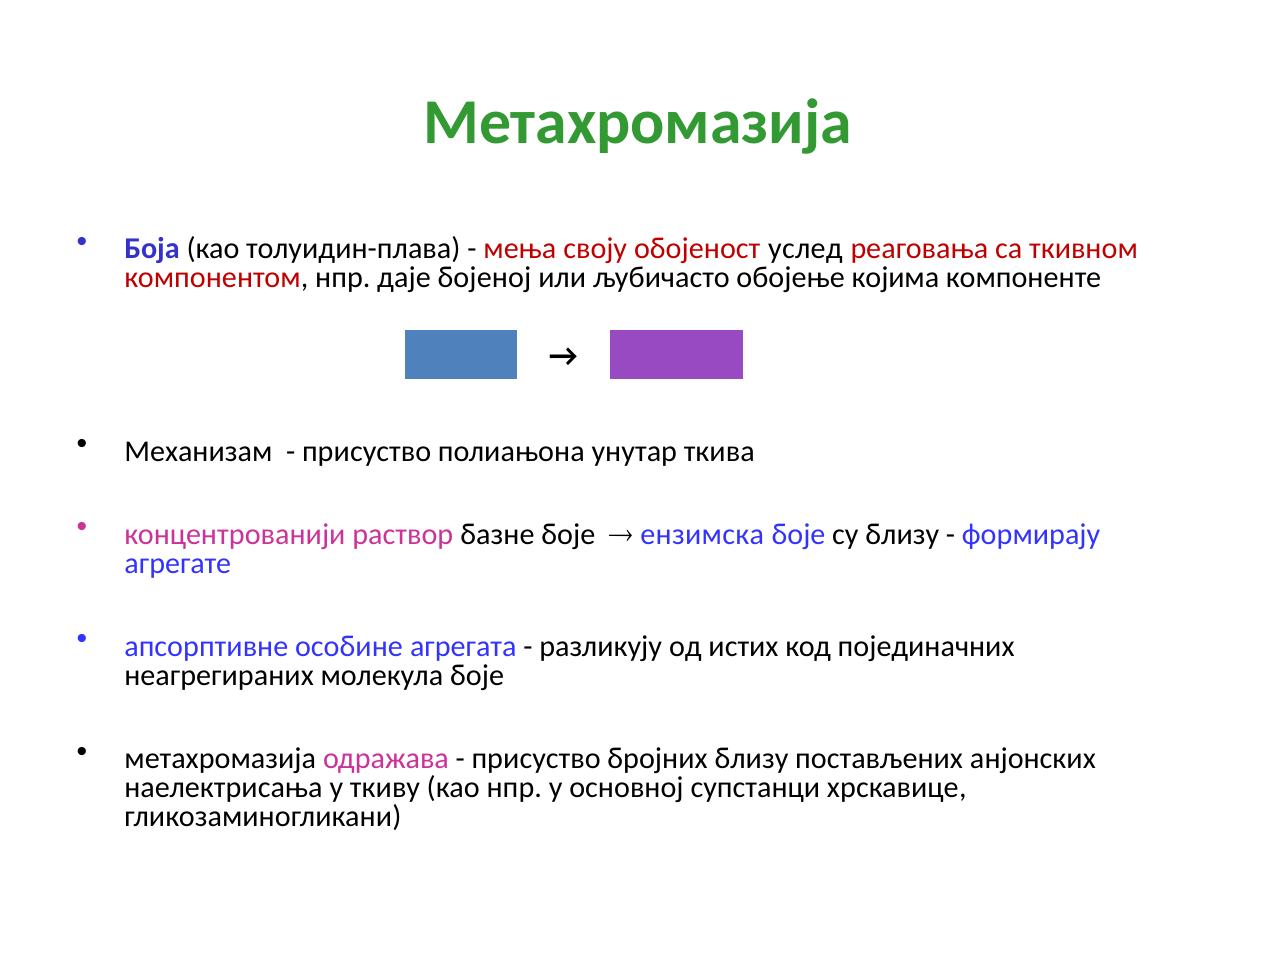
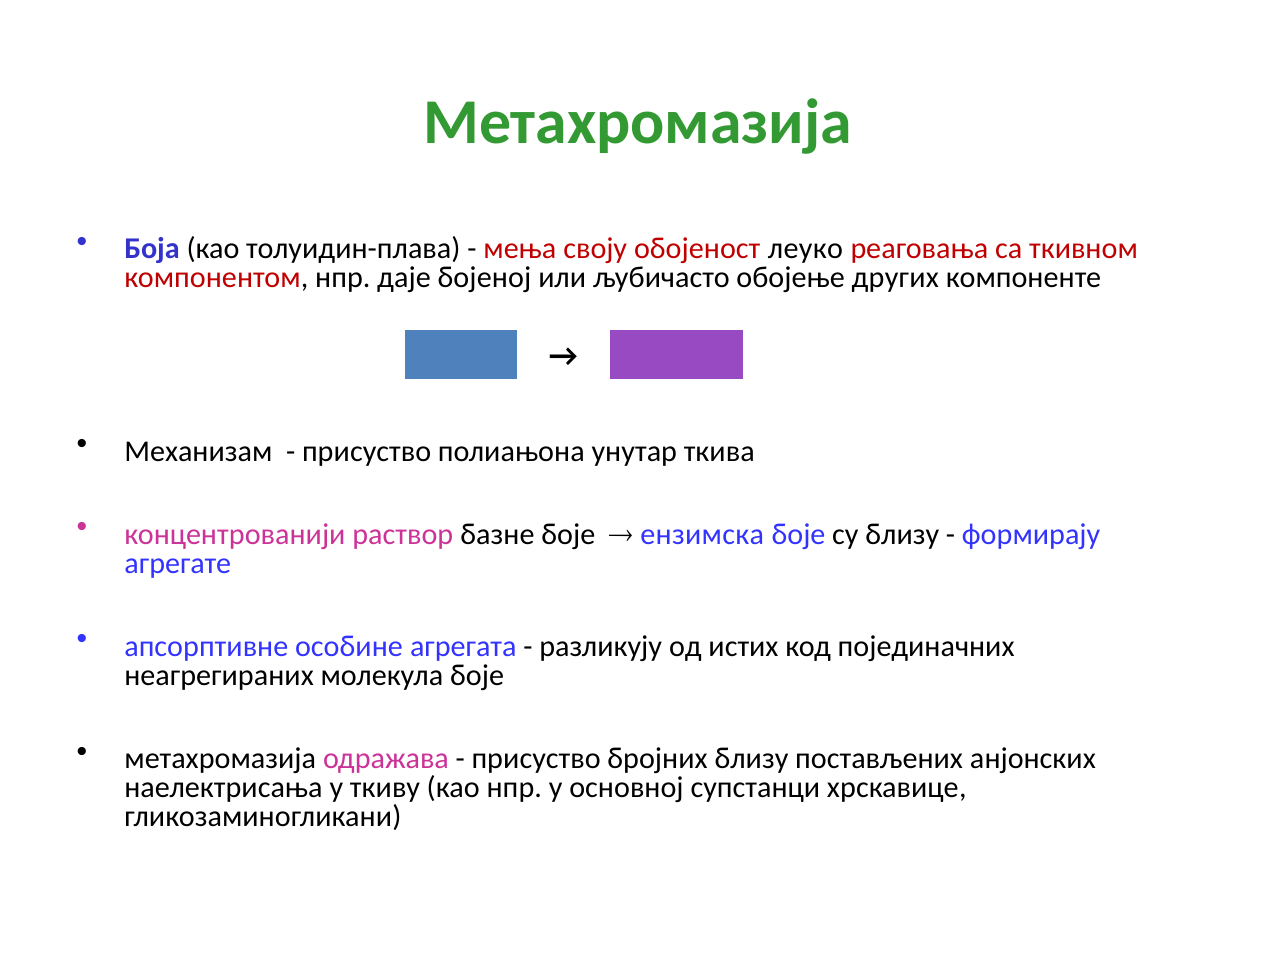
услед: услед -> леуко (805, 249)
којима: којима -> других (895, 278)
